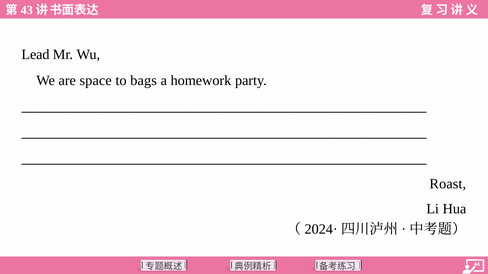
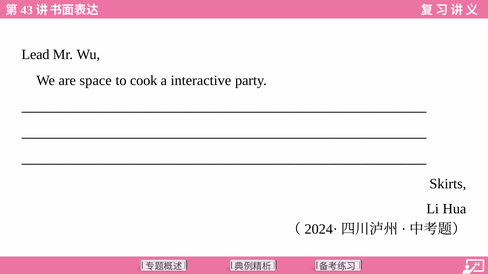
bags: bags -> cook (144, 81)
homework: homework -> interactive (201, 81)
Roast: Roast -> Skirts (448, 184)
